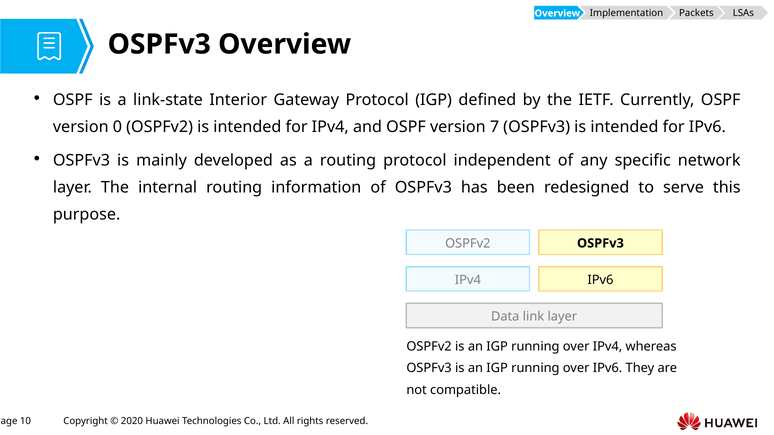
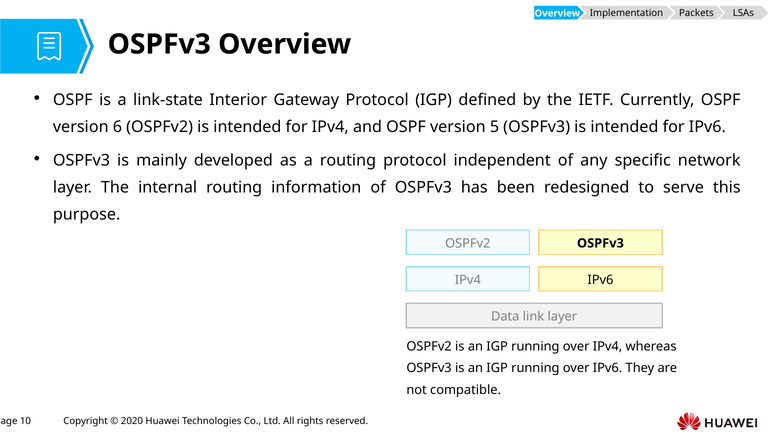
0: 0 -> 6 (117, 127)
7: 7 -> 5 (495, 127)
